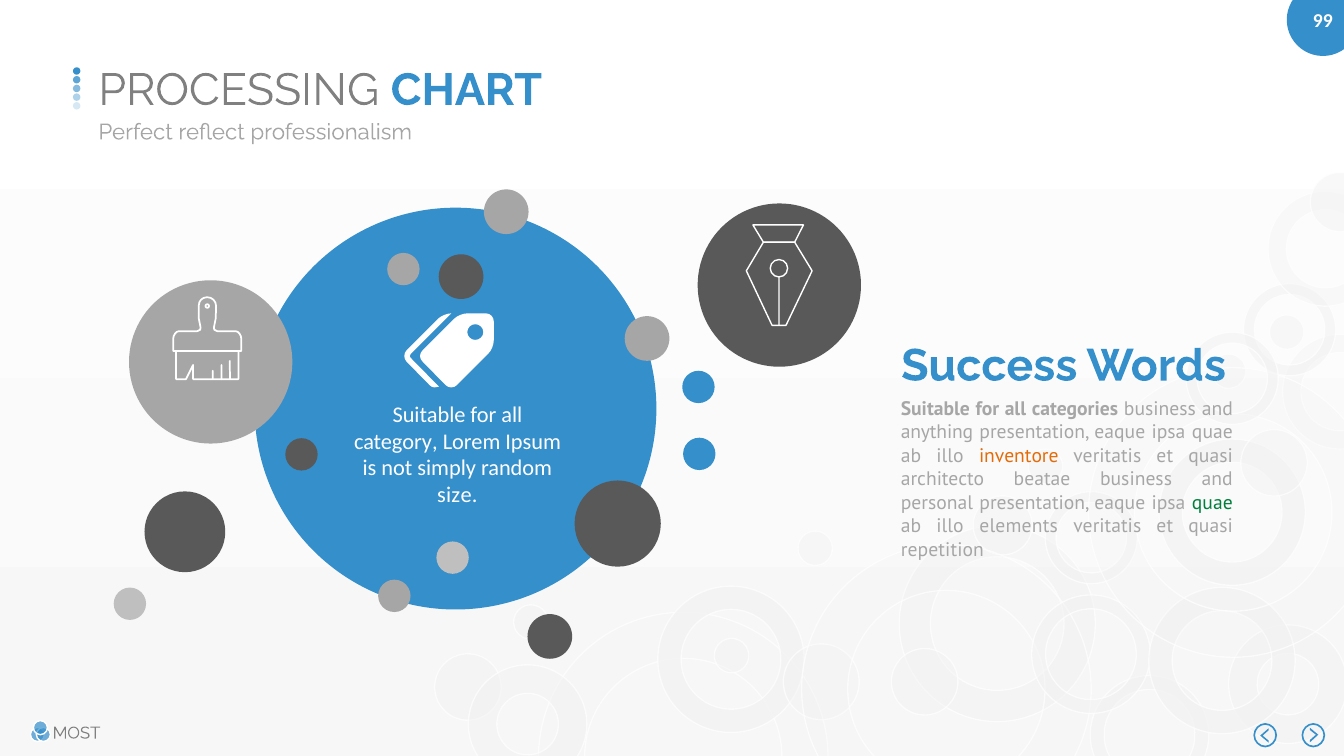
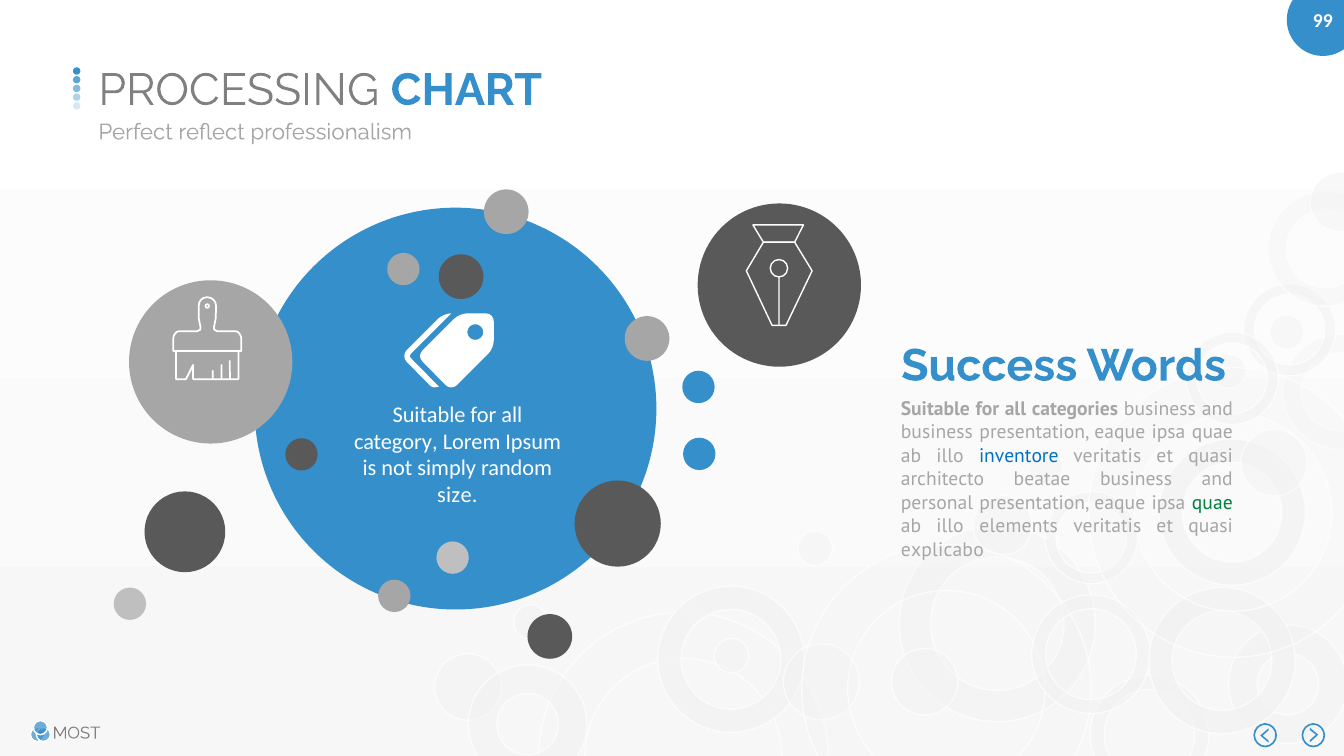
anything: anything -> business (937, 432)
inventore colour: orange -> blue (1019, 456)
repetition: repetition -> explicabo (942, 550)
